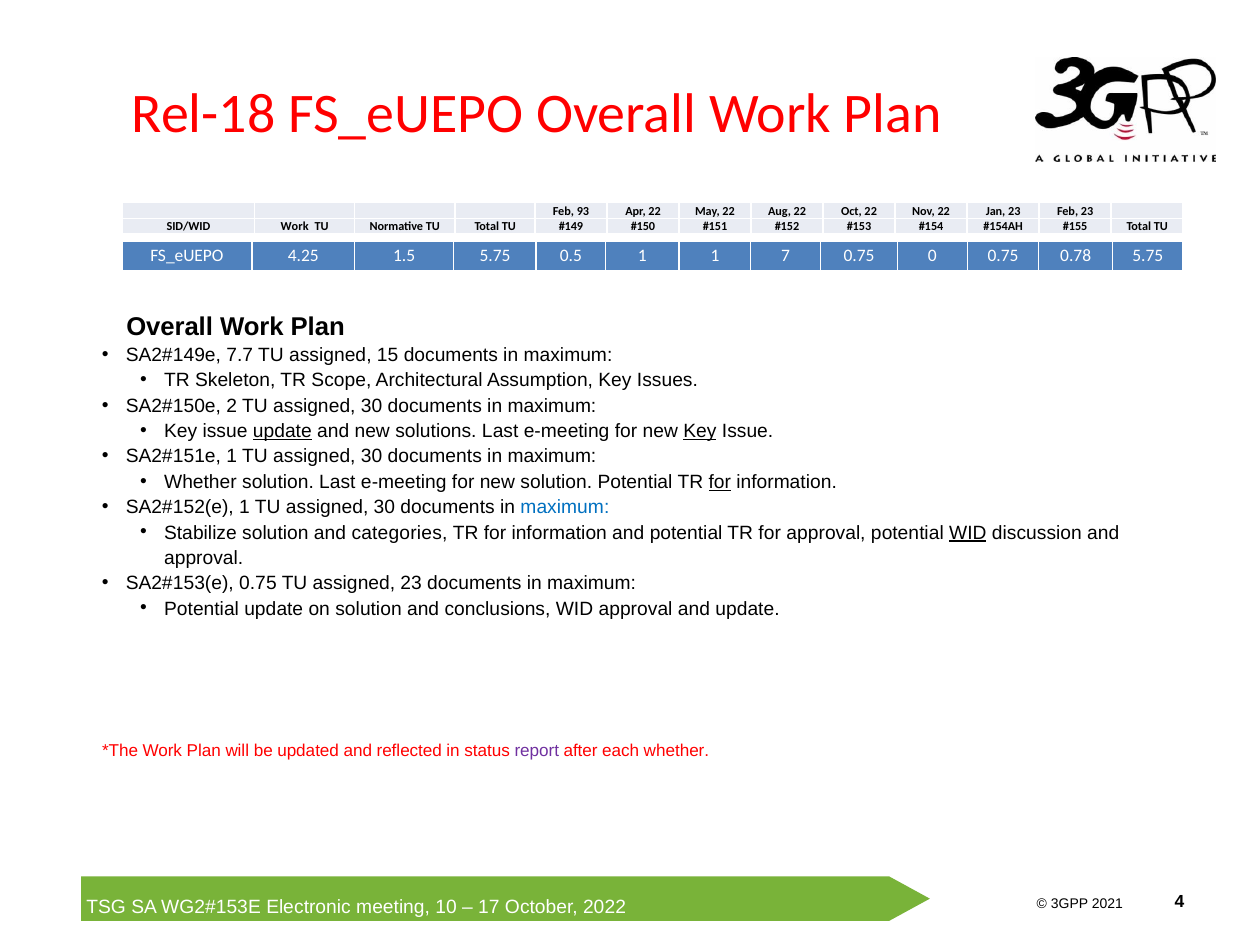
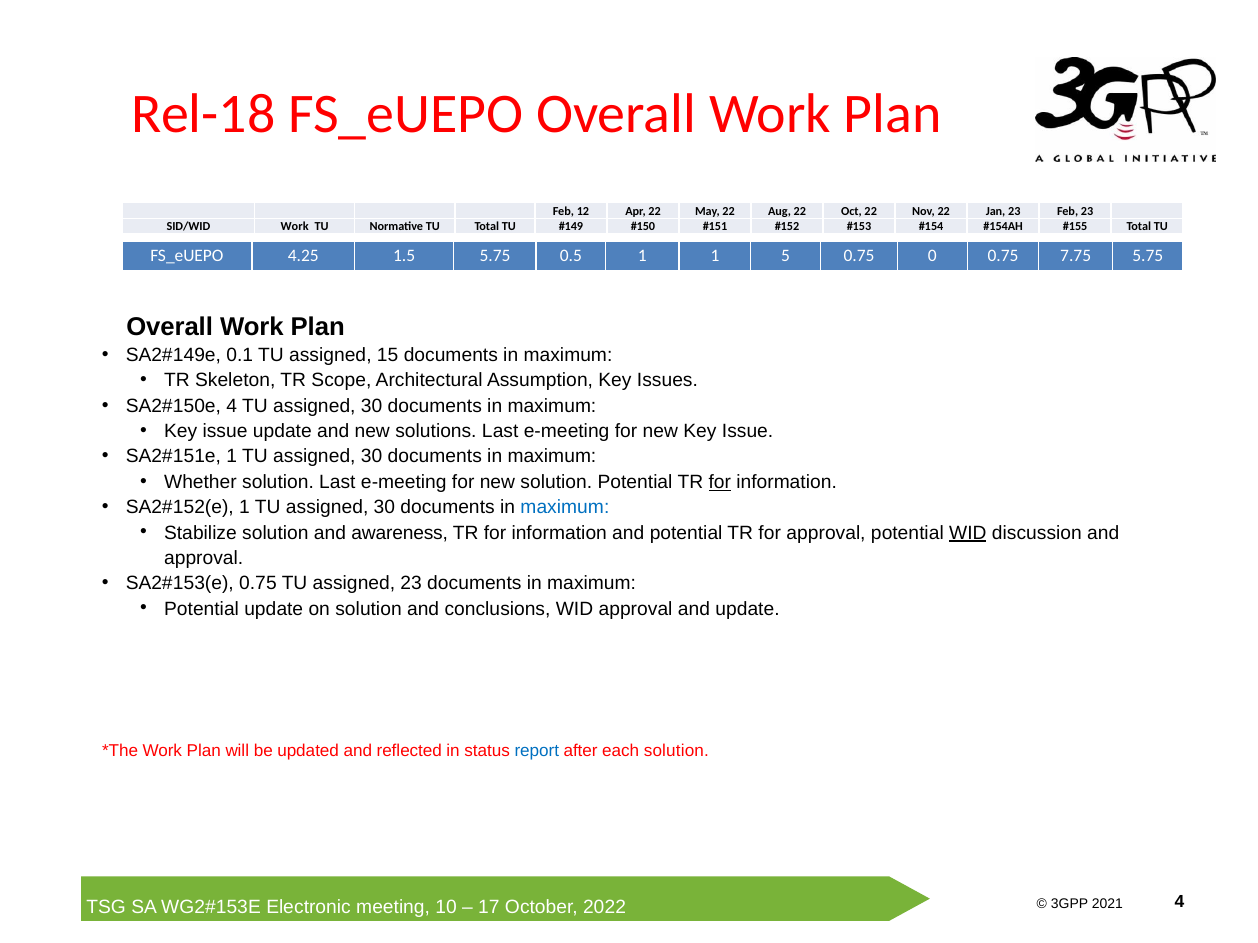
93: 93 -> 12 (583, 211)
7: 7 -> 5 (786, 256)
0.78: 0.78 -> 7.75 (1076, 256)
7.7: 7.7 -> 0.1 (240, 355)
2: 2 -> 4 (232, 406)
update underline: present -> none (282, 432)
Key underline: present -> none (700, 432)
categories: categories -> awareness (400, 533)
report colour: purple -> blue (537, 751)
each whether: whether -> solution (676, 751)
